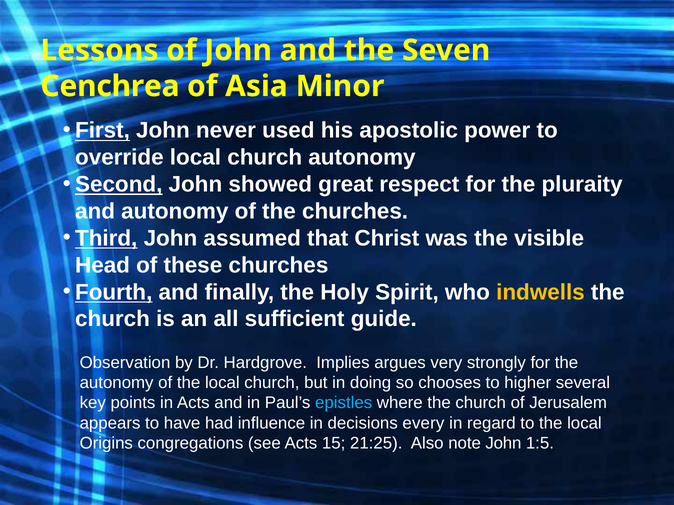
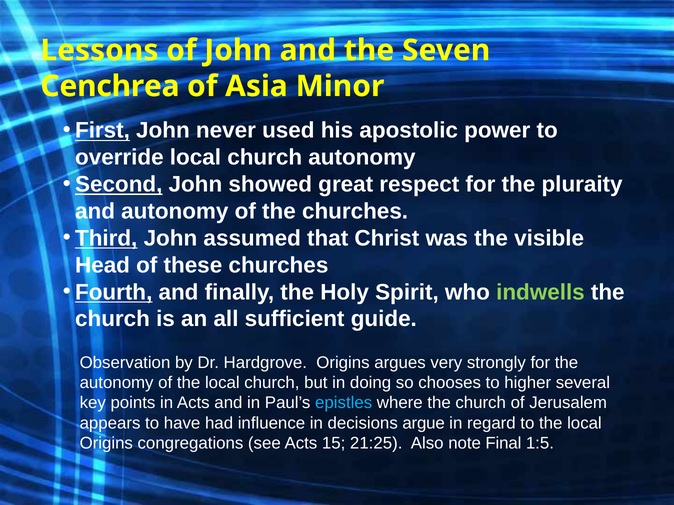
indwells colour: yellow -> light green (540, 292)
Hardgrove Implies: Implies -> Origins (343, 363)
every: every -> argue (424, 423)
note John: John -> Final (503, 444)
